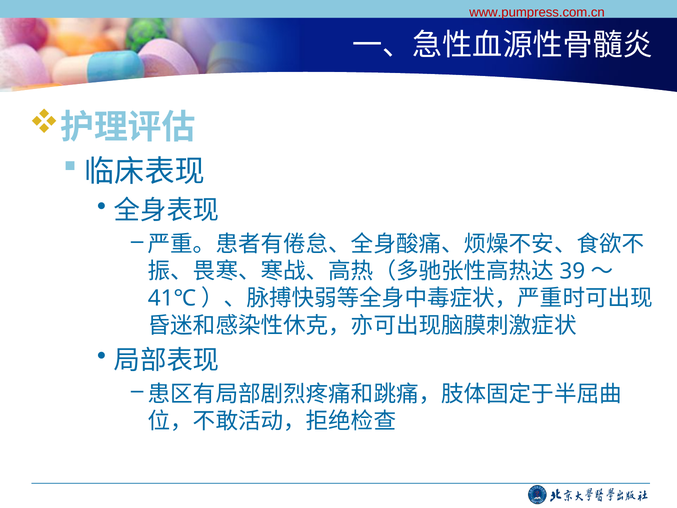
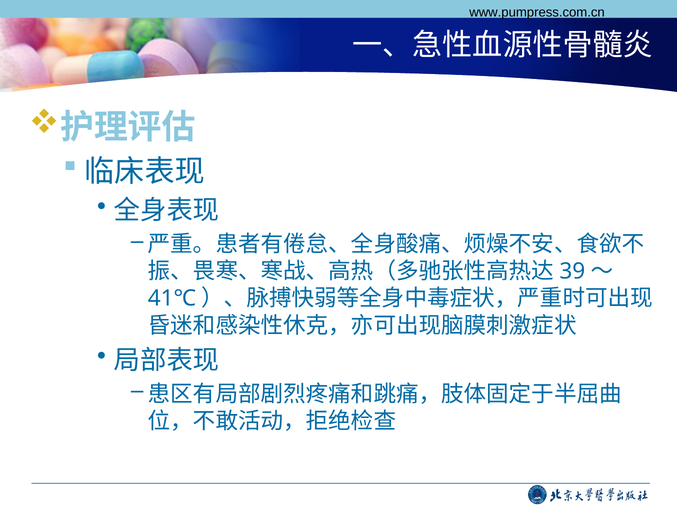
www.pumpress.com.cn colour: red -> black (537, 12)
